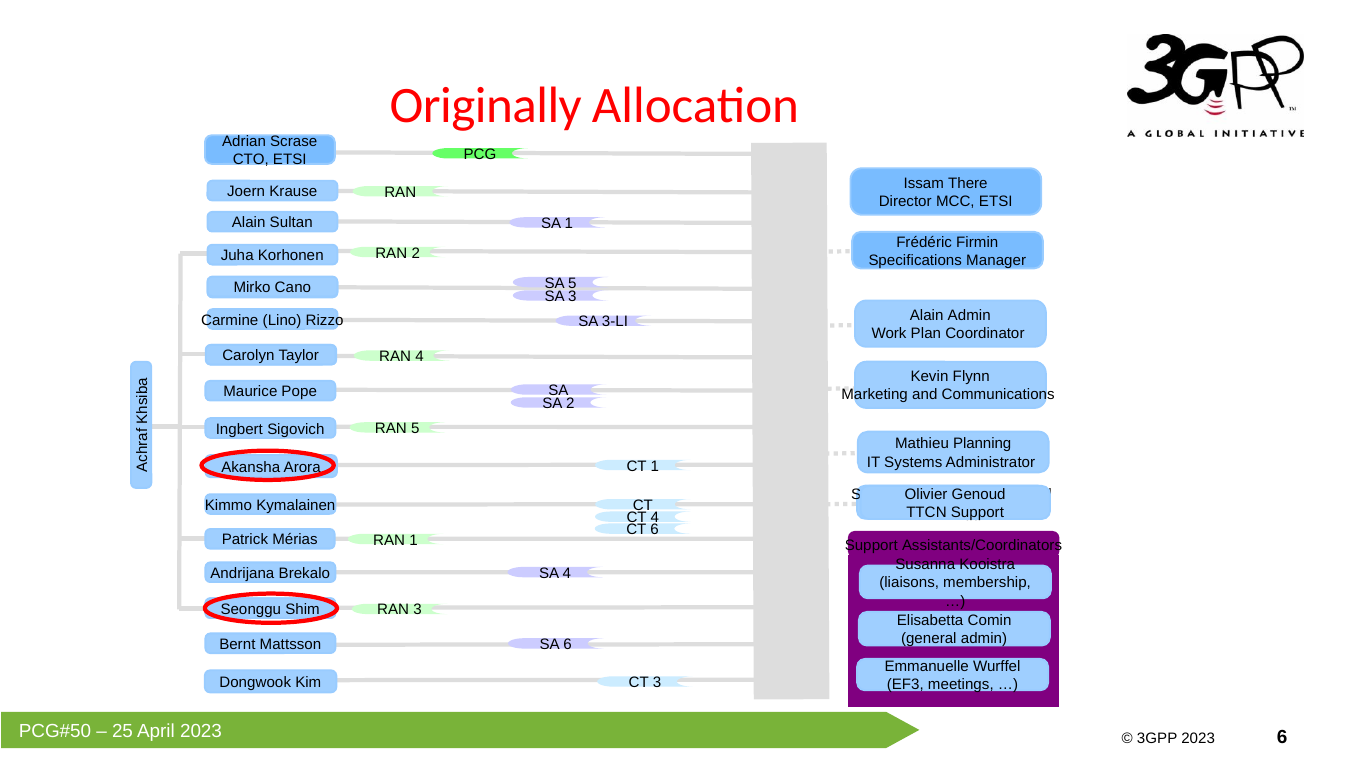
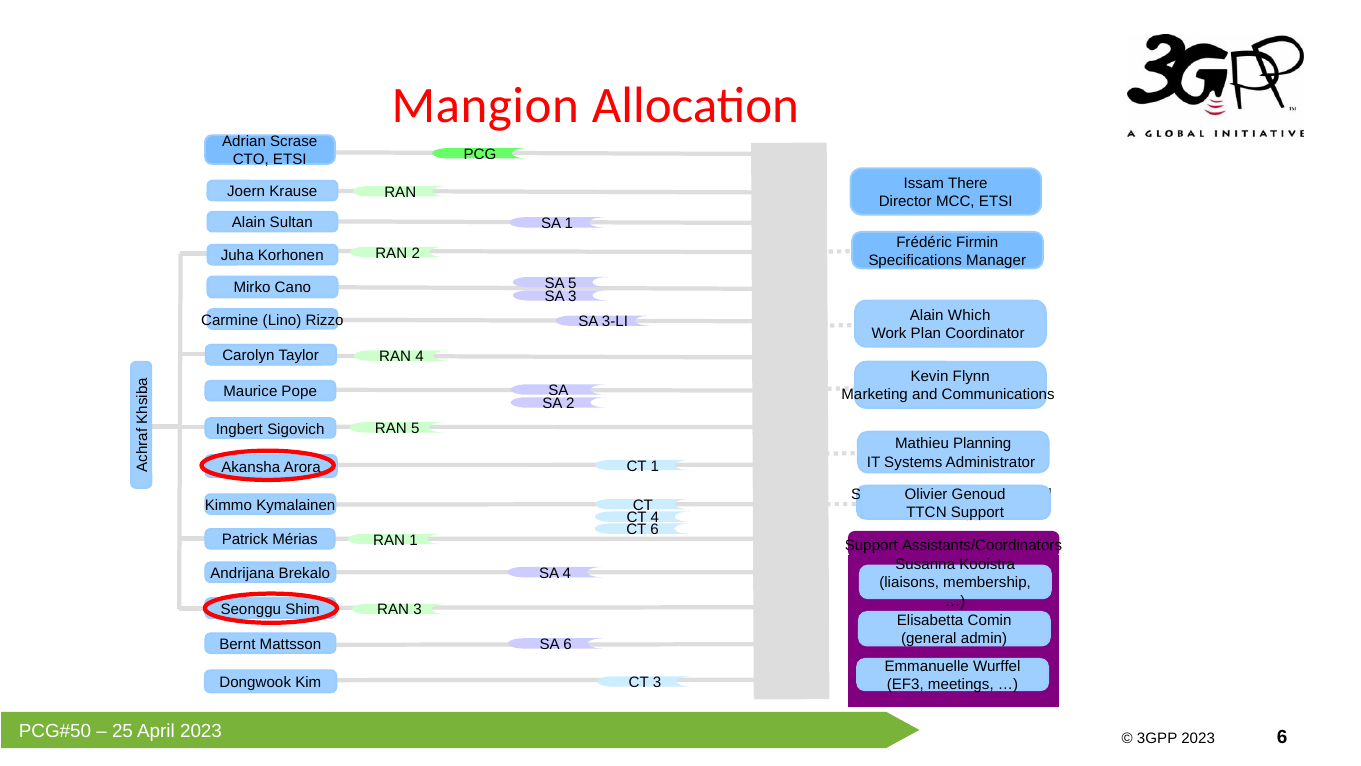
Originally: Originally -> Mangion (485, 106)
Alain Admin: Admin -> Which (969, 315)
